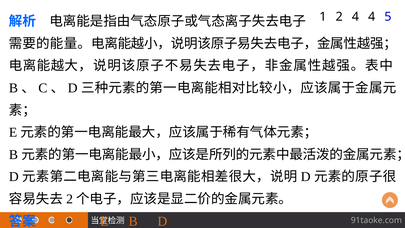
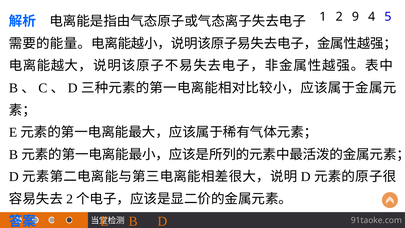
2 4: 4 -> 9 (355, 17)
